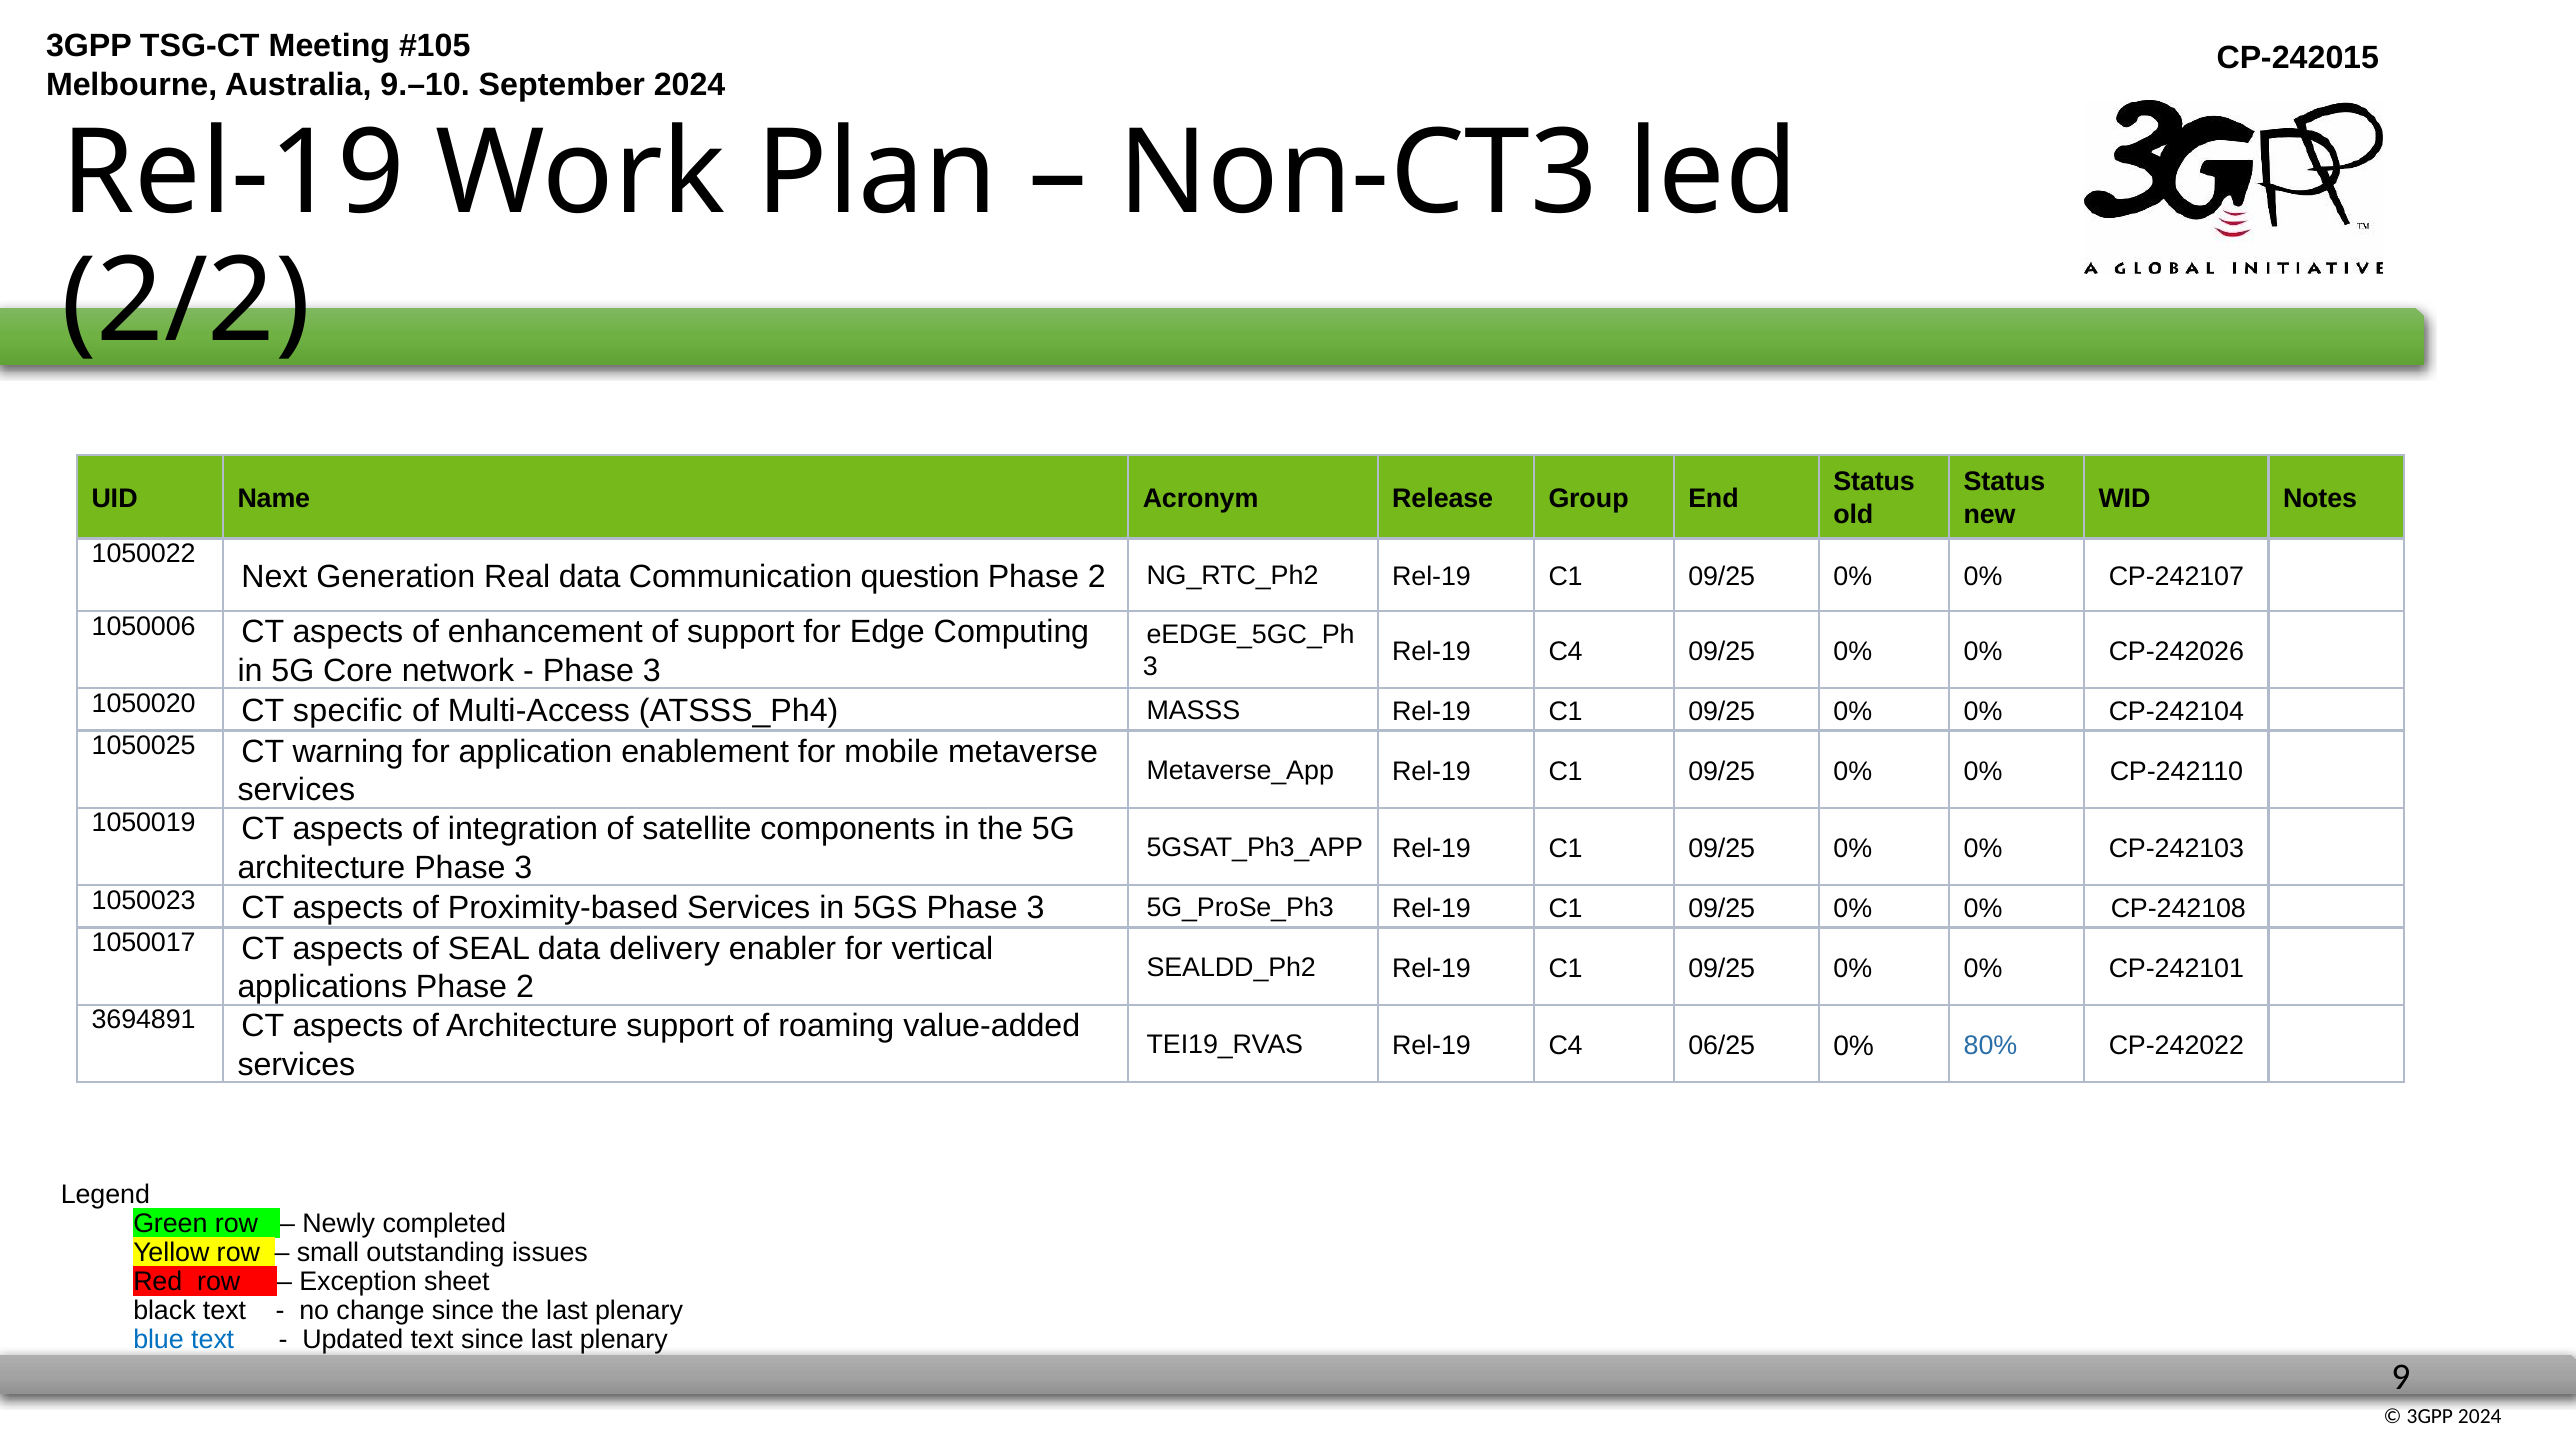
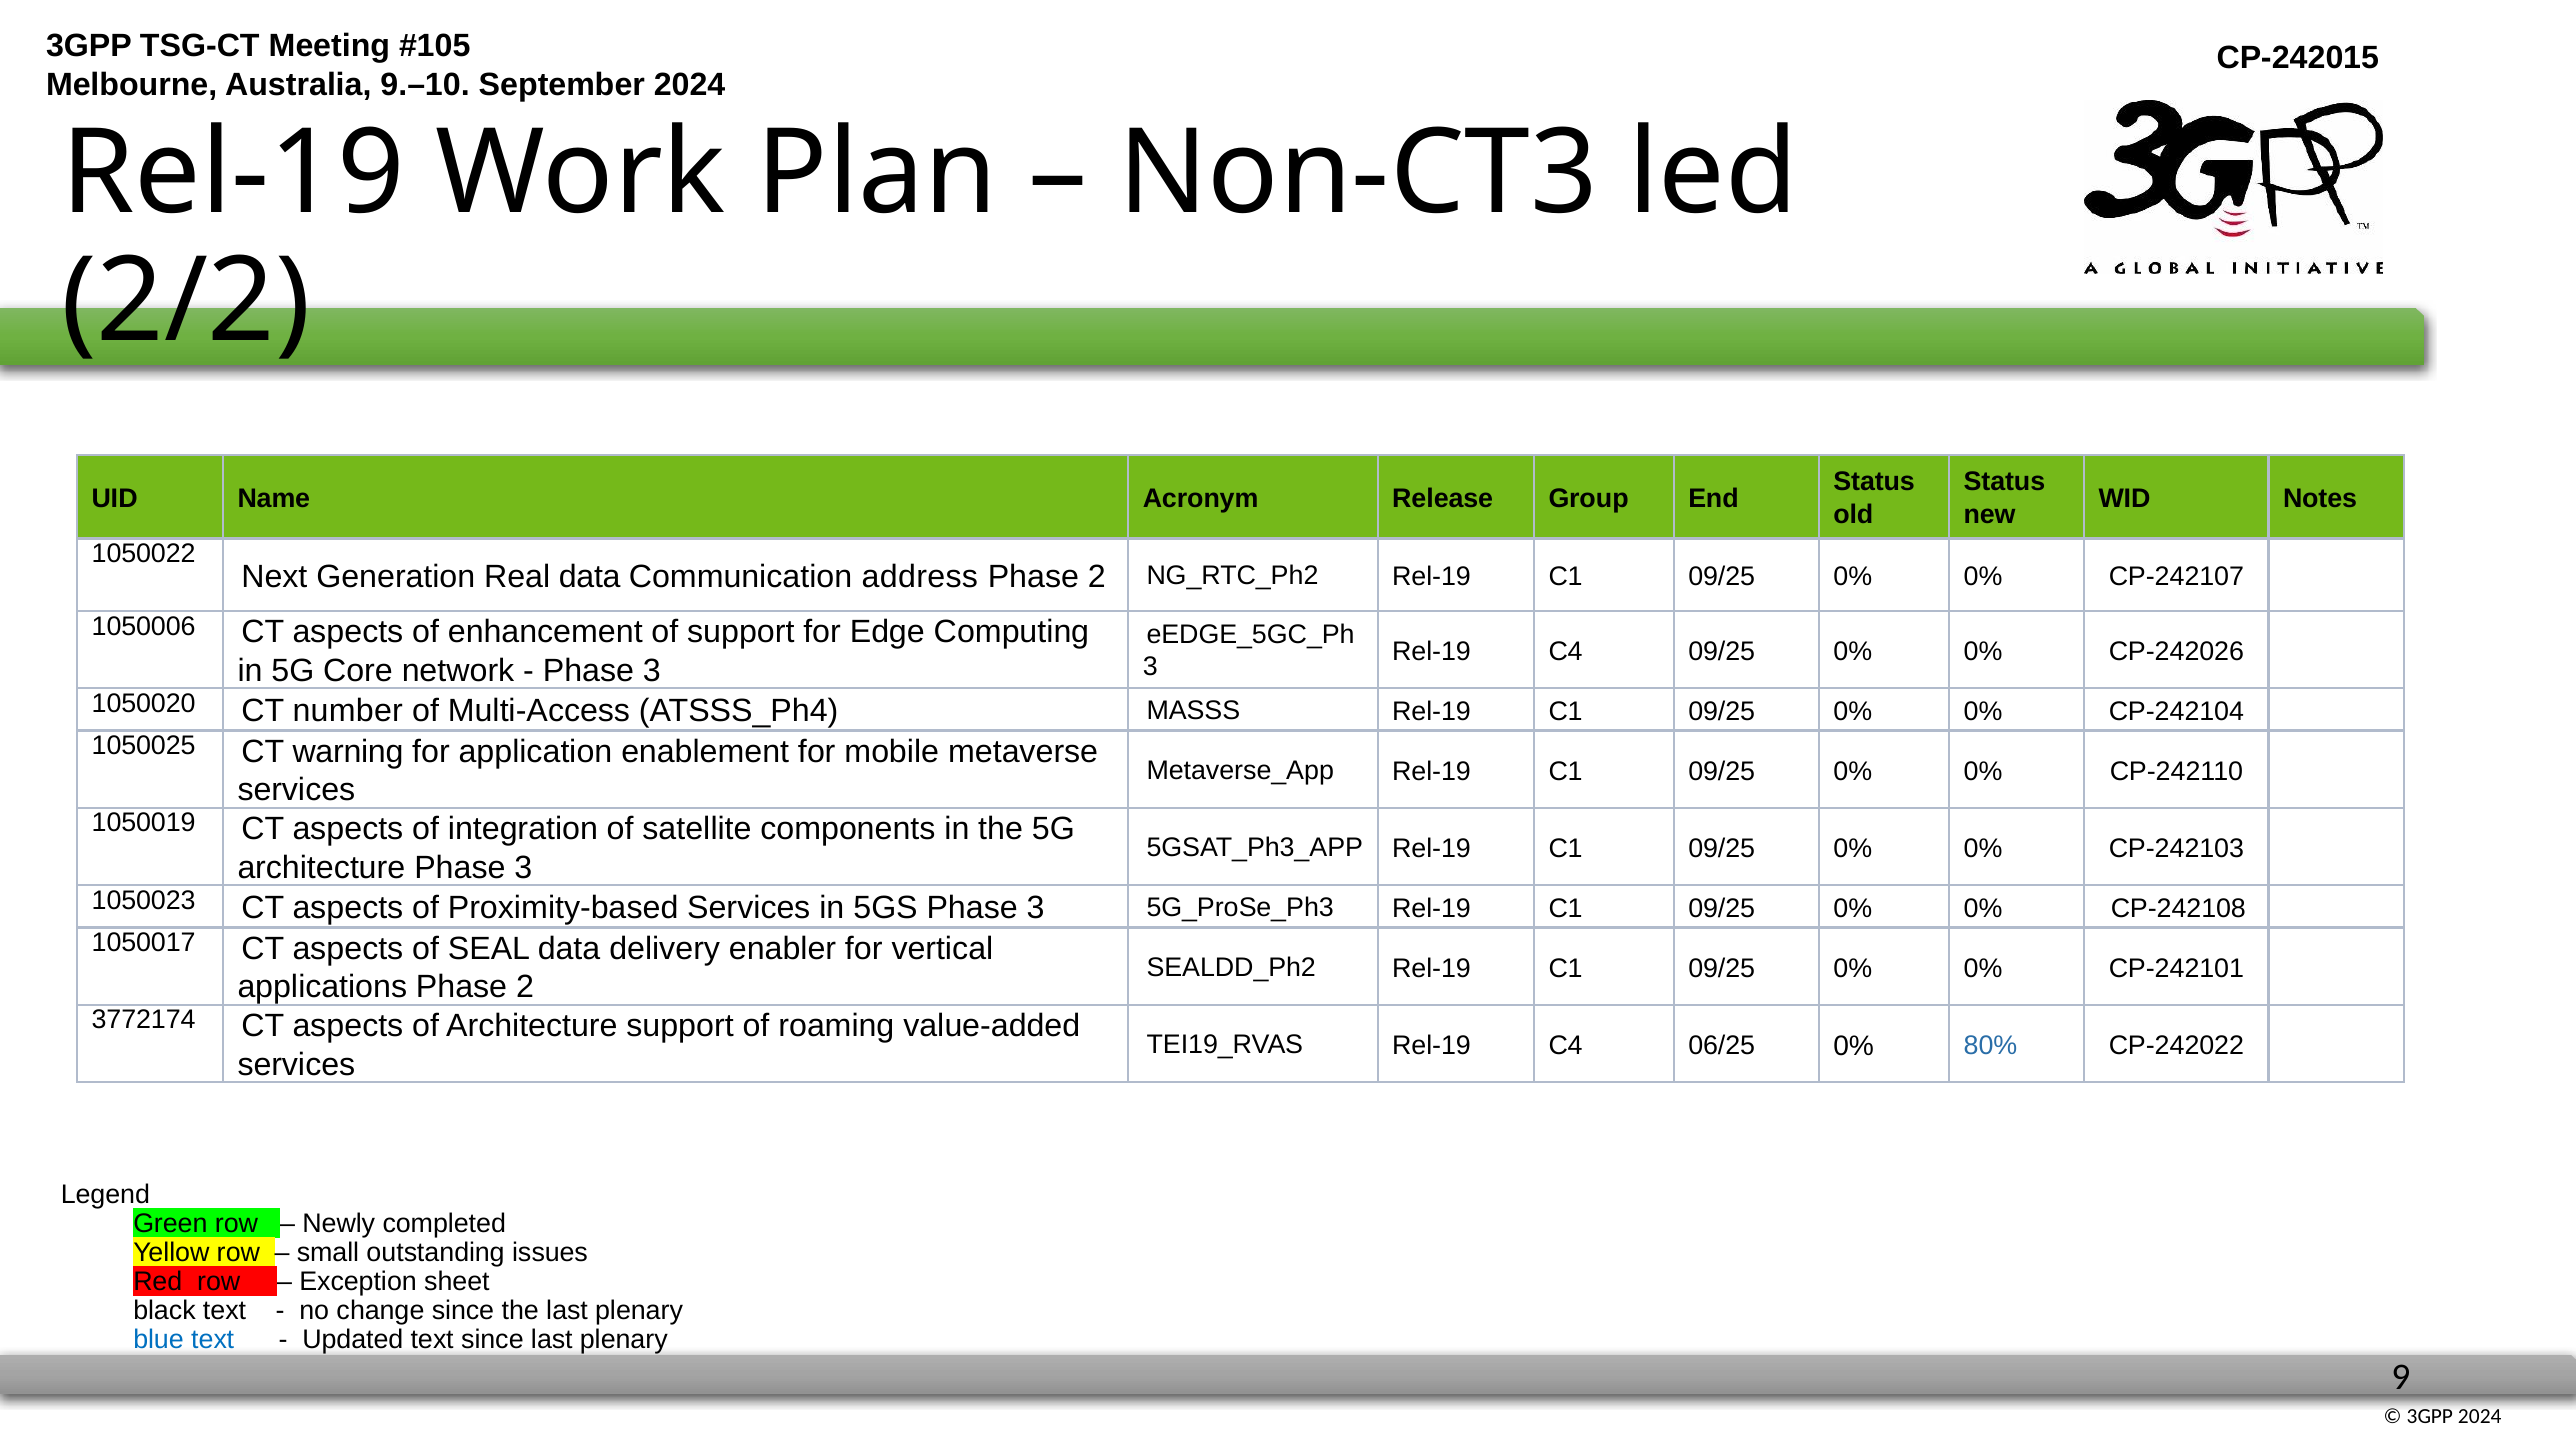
question: question -> address (920, 577)
specific: specific -> number (348, 711)
3694891: 3694891 -> 3772174 (144, 1020)
